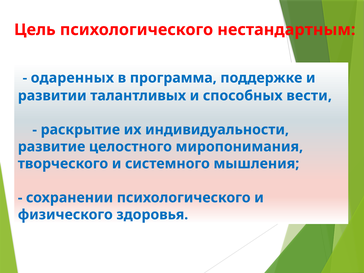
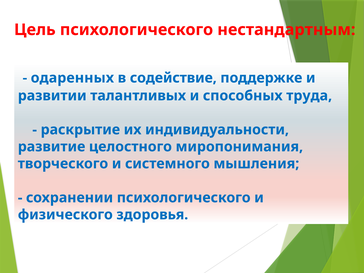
программа: программа -> содействие (173, 78)
вести: вести -> труда (309, 96)
